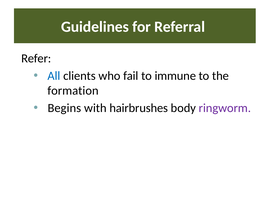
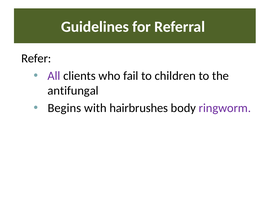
All colour: blue -> purple (54, 76)
immune: immune -> children (175, 76)
formation: formation -> antifungal (73, 91)
